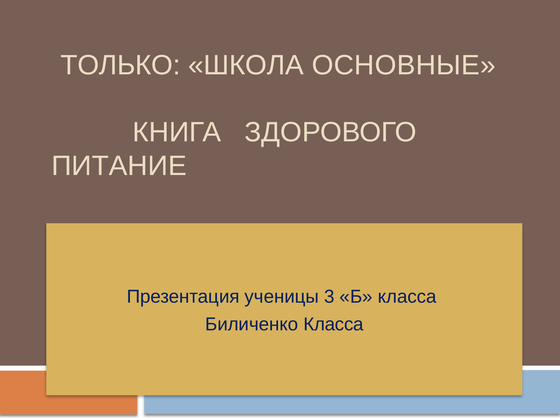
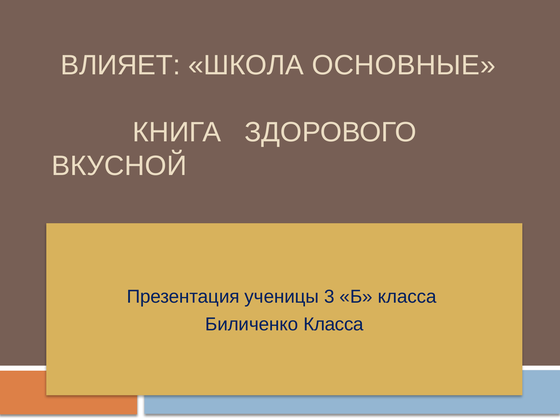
ТОЛЬКО: ТОЛЬКО -> ВЛИЯЕТ (121, 65)
ПИТАНИЕ: ПИТАНИЕ -> ВКУСНОЙ (119, 166)
